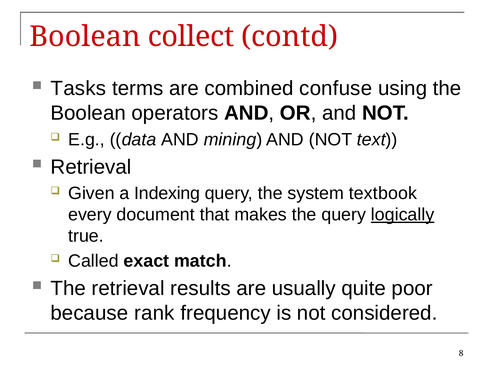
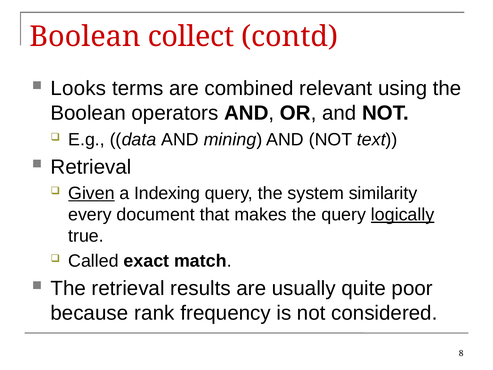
Tasks: Tasks -> Looks (78, 88)
confuse: confuse -> relevant (336, 88)
Given underline: none -> present (91, 193)
textbook: textbook -> similarity (383, 193)
